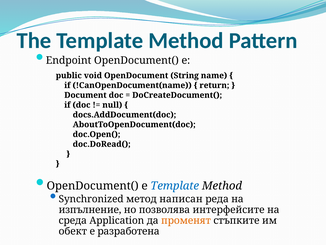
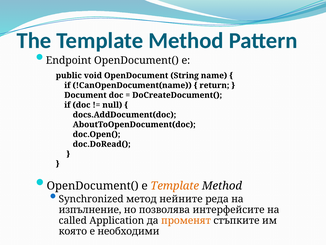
Template colour: blue -> orange (175, 185)
написан: написан -> нейните (181, 199)
среда: среда -> called (73, 220)
обект: обект -> която (73, 231)
разработена: разработена -> необходими (128, 231)
